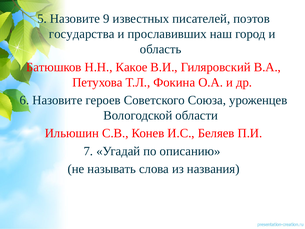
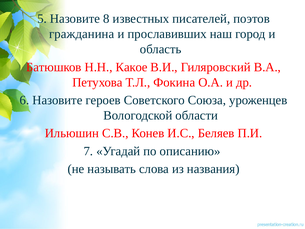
9: 9 -> 8 (106, 19)
государства: государства -> гражданина (82, 34)
